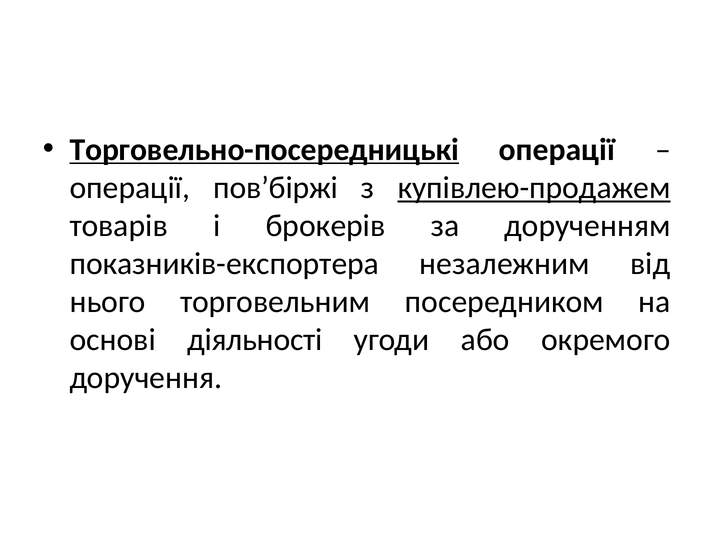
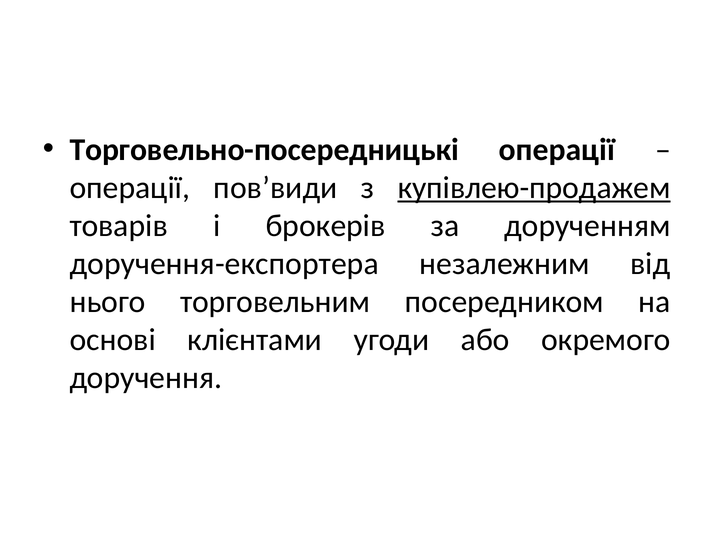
Торговельно-посередницькі underline: present -> none (264, 150)
пов’біржі: пов’біржі -> пов’види (276, 188)
показників-експортера: показників-експортера -> доручення-експортера (224, 264)
діяльності: діяльності -> клієнтами (255, 340)
